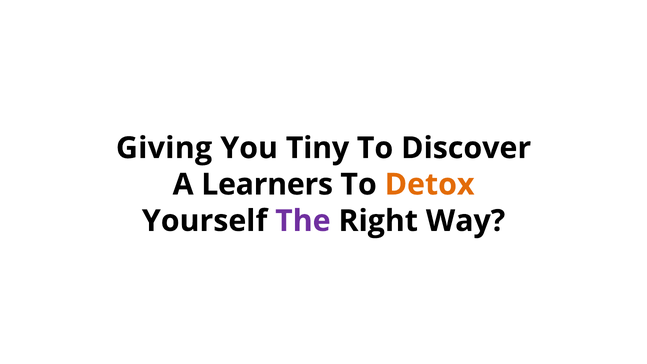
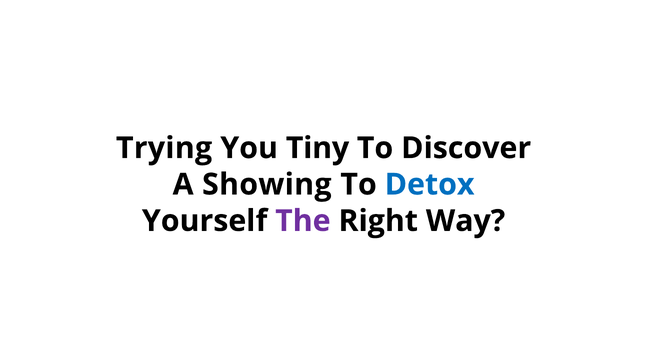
Giving: Giving -> Trying (164, 148)
Learners: Learners -> Showing (267, 184)
Detox colour: orange -> blue (430, 184)
